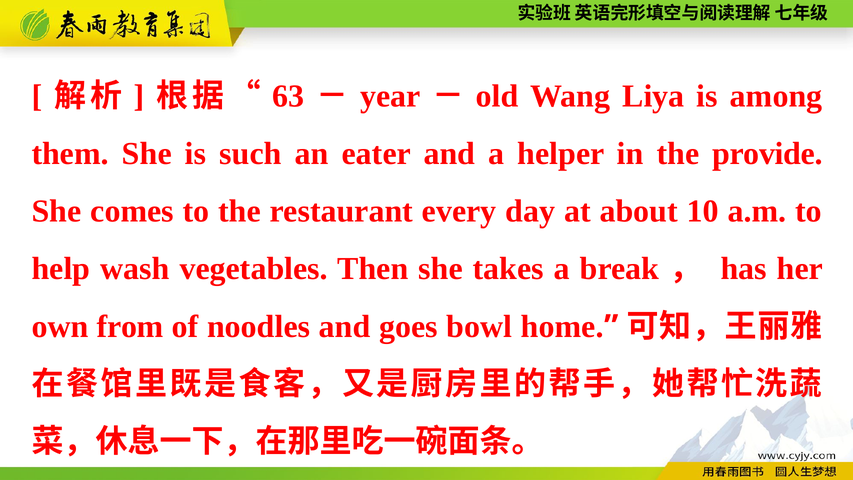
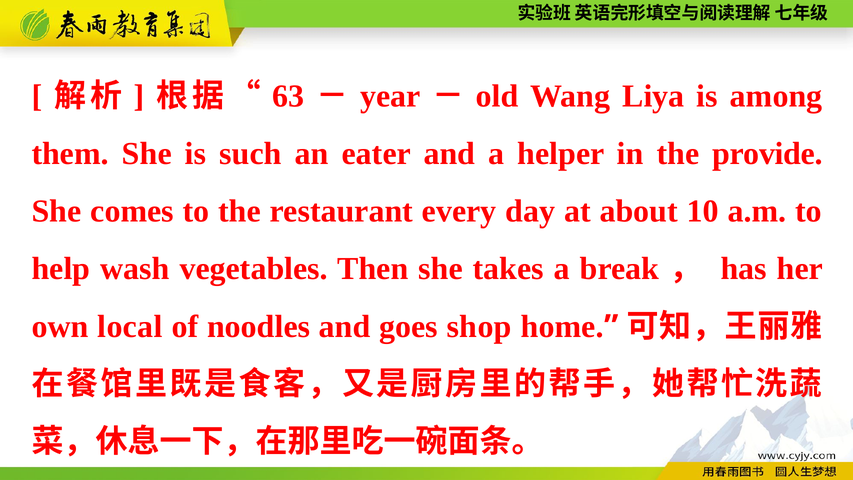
from: from -> local (130, 326)
bowl: bowl -> shop (479, 326)
